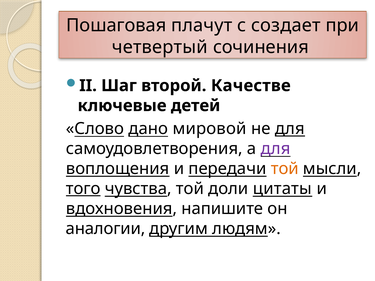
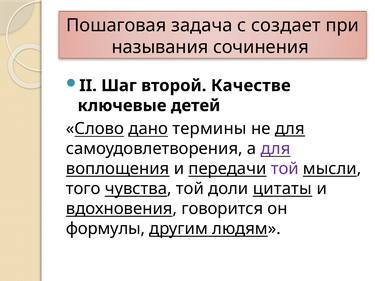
плачут: плачут -> задача (202, 25)
четвертый: четвертый -> называния (160, 47)
мировой: мировой -> термины (210, 129)
той colour: orange -> purple (285, 169)
того underline: present -> none (83, 189)
напишите: напишите -> говорится (222, 209)
аналогии: аналогии -> формулы (105, 229)
